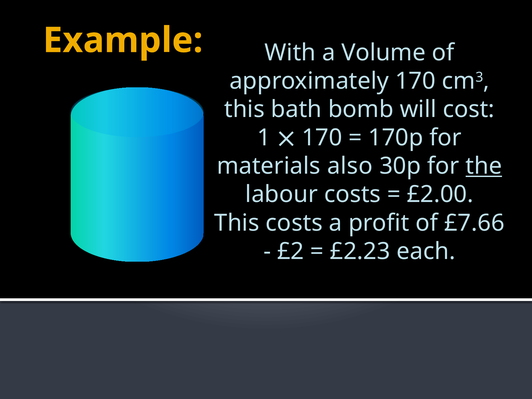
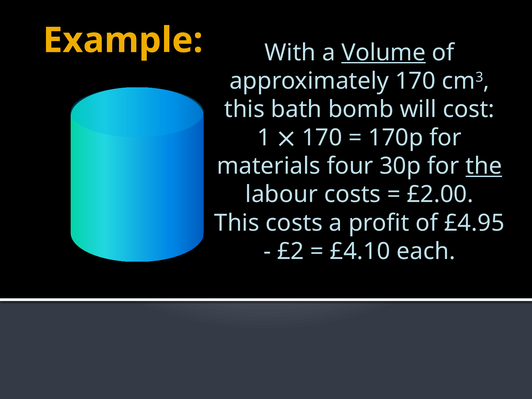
Volume underline: none -> present (384, 53)
also: also -> four (350, 166)
£7.66: £7.66 -> £4.95 (474, 223)
£2.23: £2.23 -> £4.10 (360, 251)
